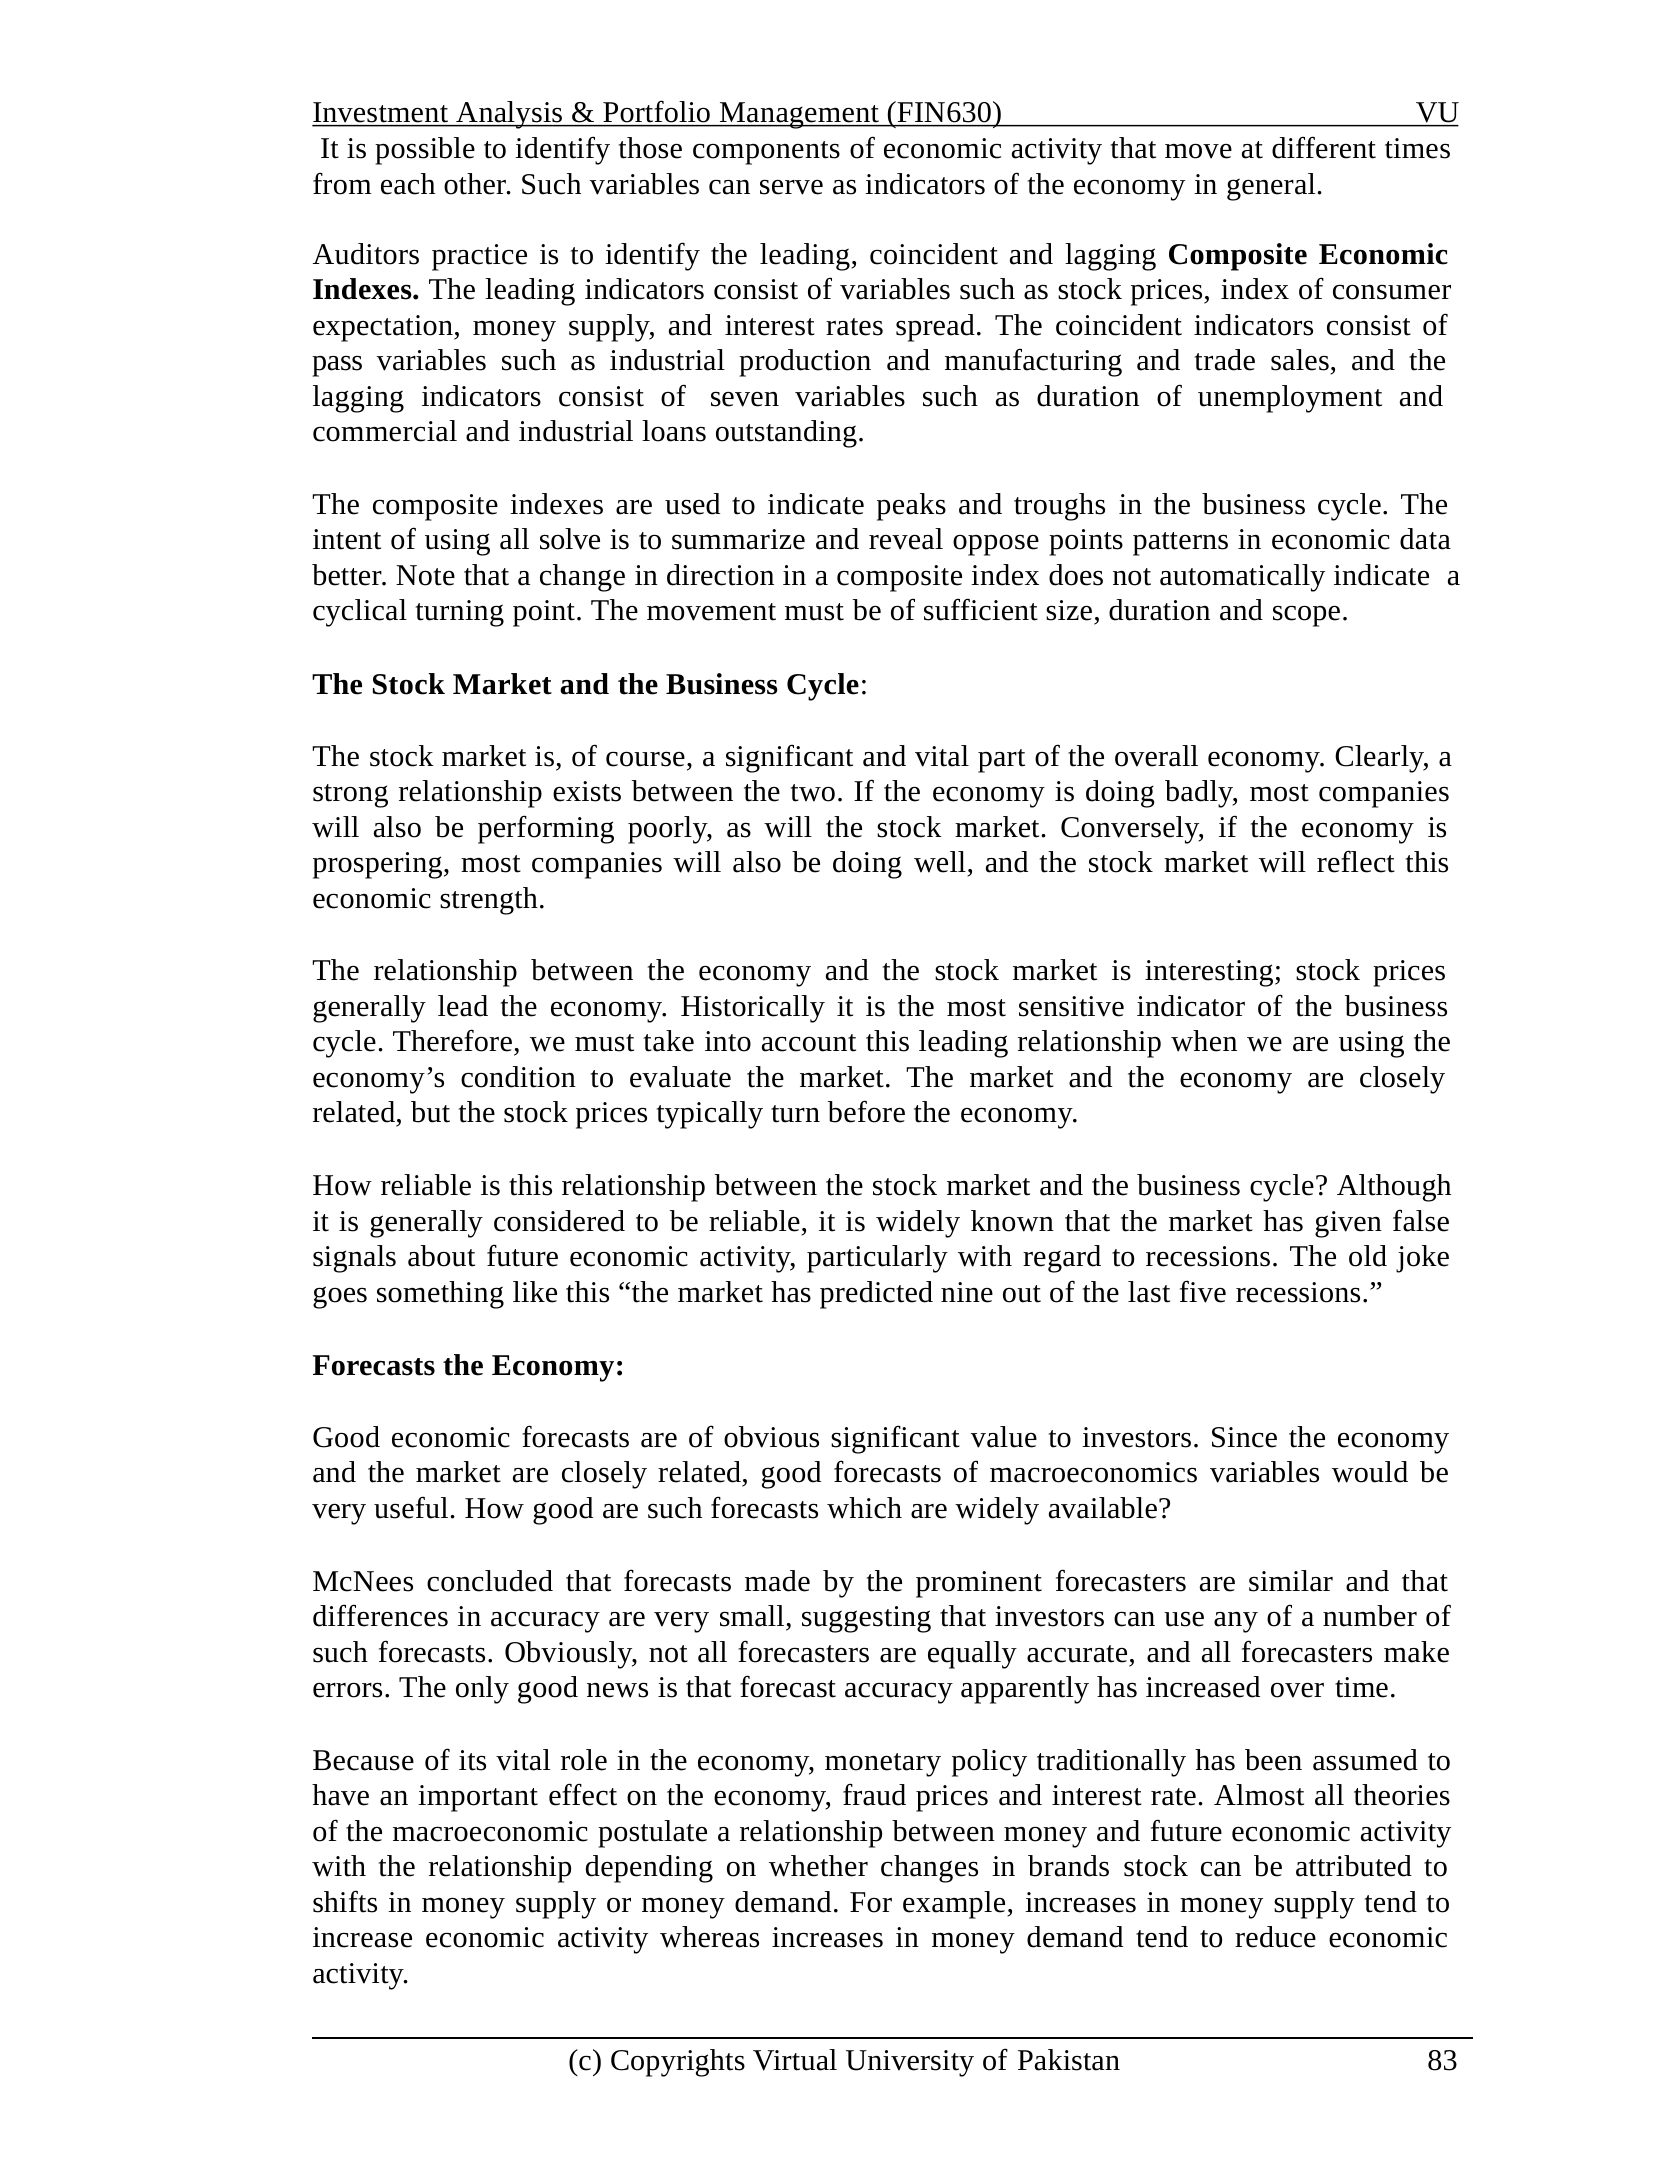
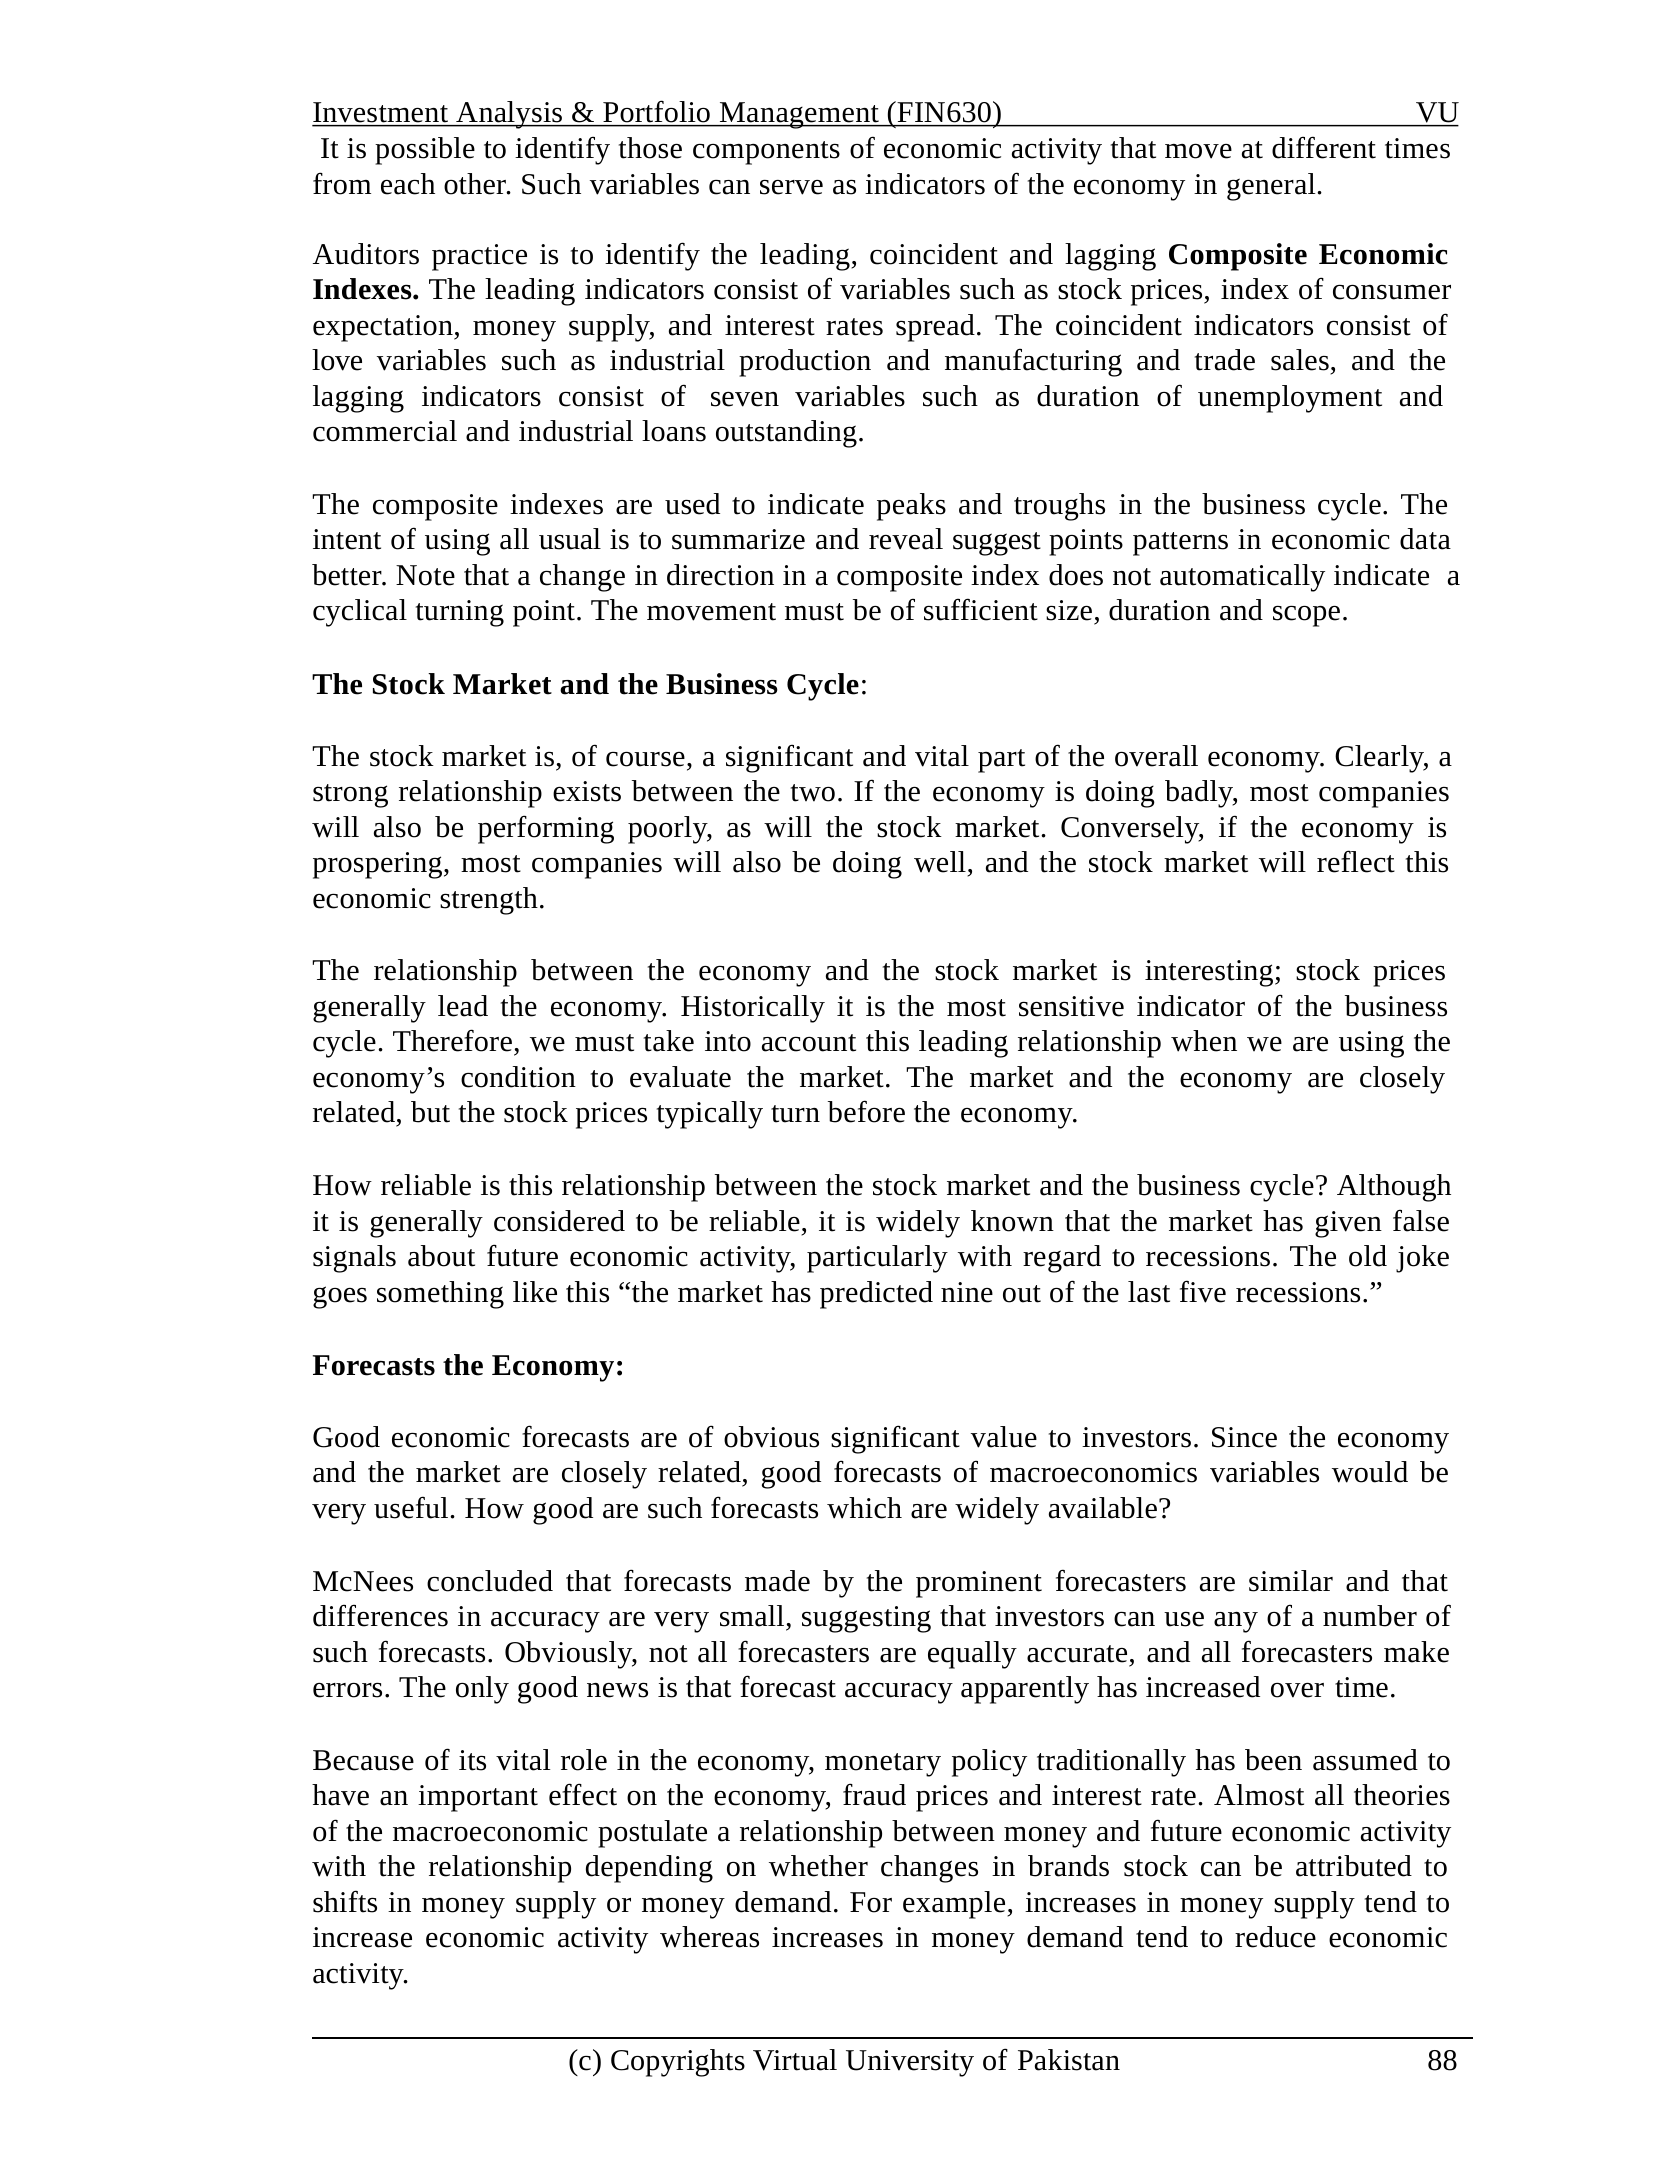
pass: pass -> love (338, 361)
solve: solve -> usual (570, 540)
oppose: oppose -> suggest (996, 540)
83: 83 -> 88 (1442, 2061)
